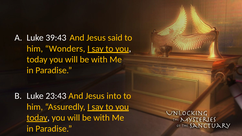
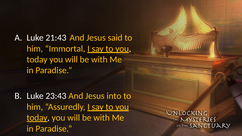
39:43: 39:43 -> 21:43 (56, 38)
Wonders: Wonders -> Immortal (65, 49)
